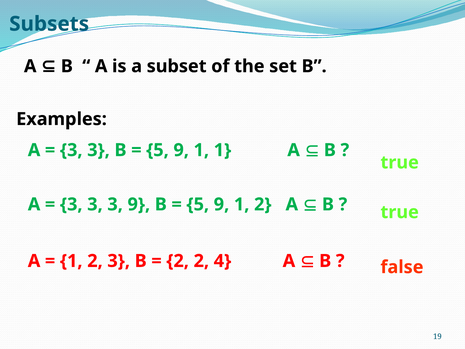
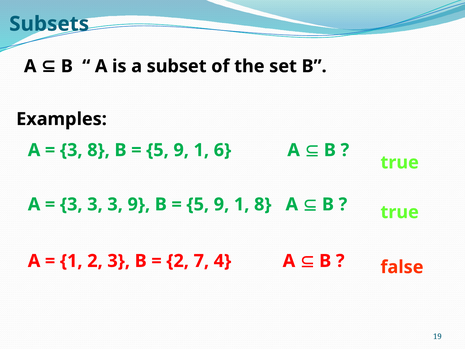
3: 3 -> 8 (99, 150)
1 1: 1 -> 6 (222, 150)
9 1 2: 2 -> 8 (263, 204)
2 2: 2 -> 7 (201, 261)
